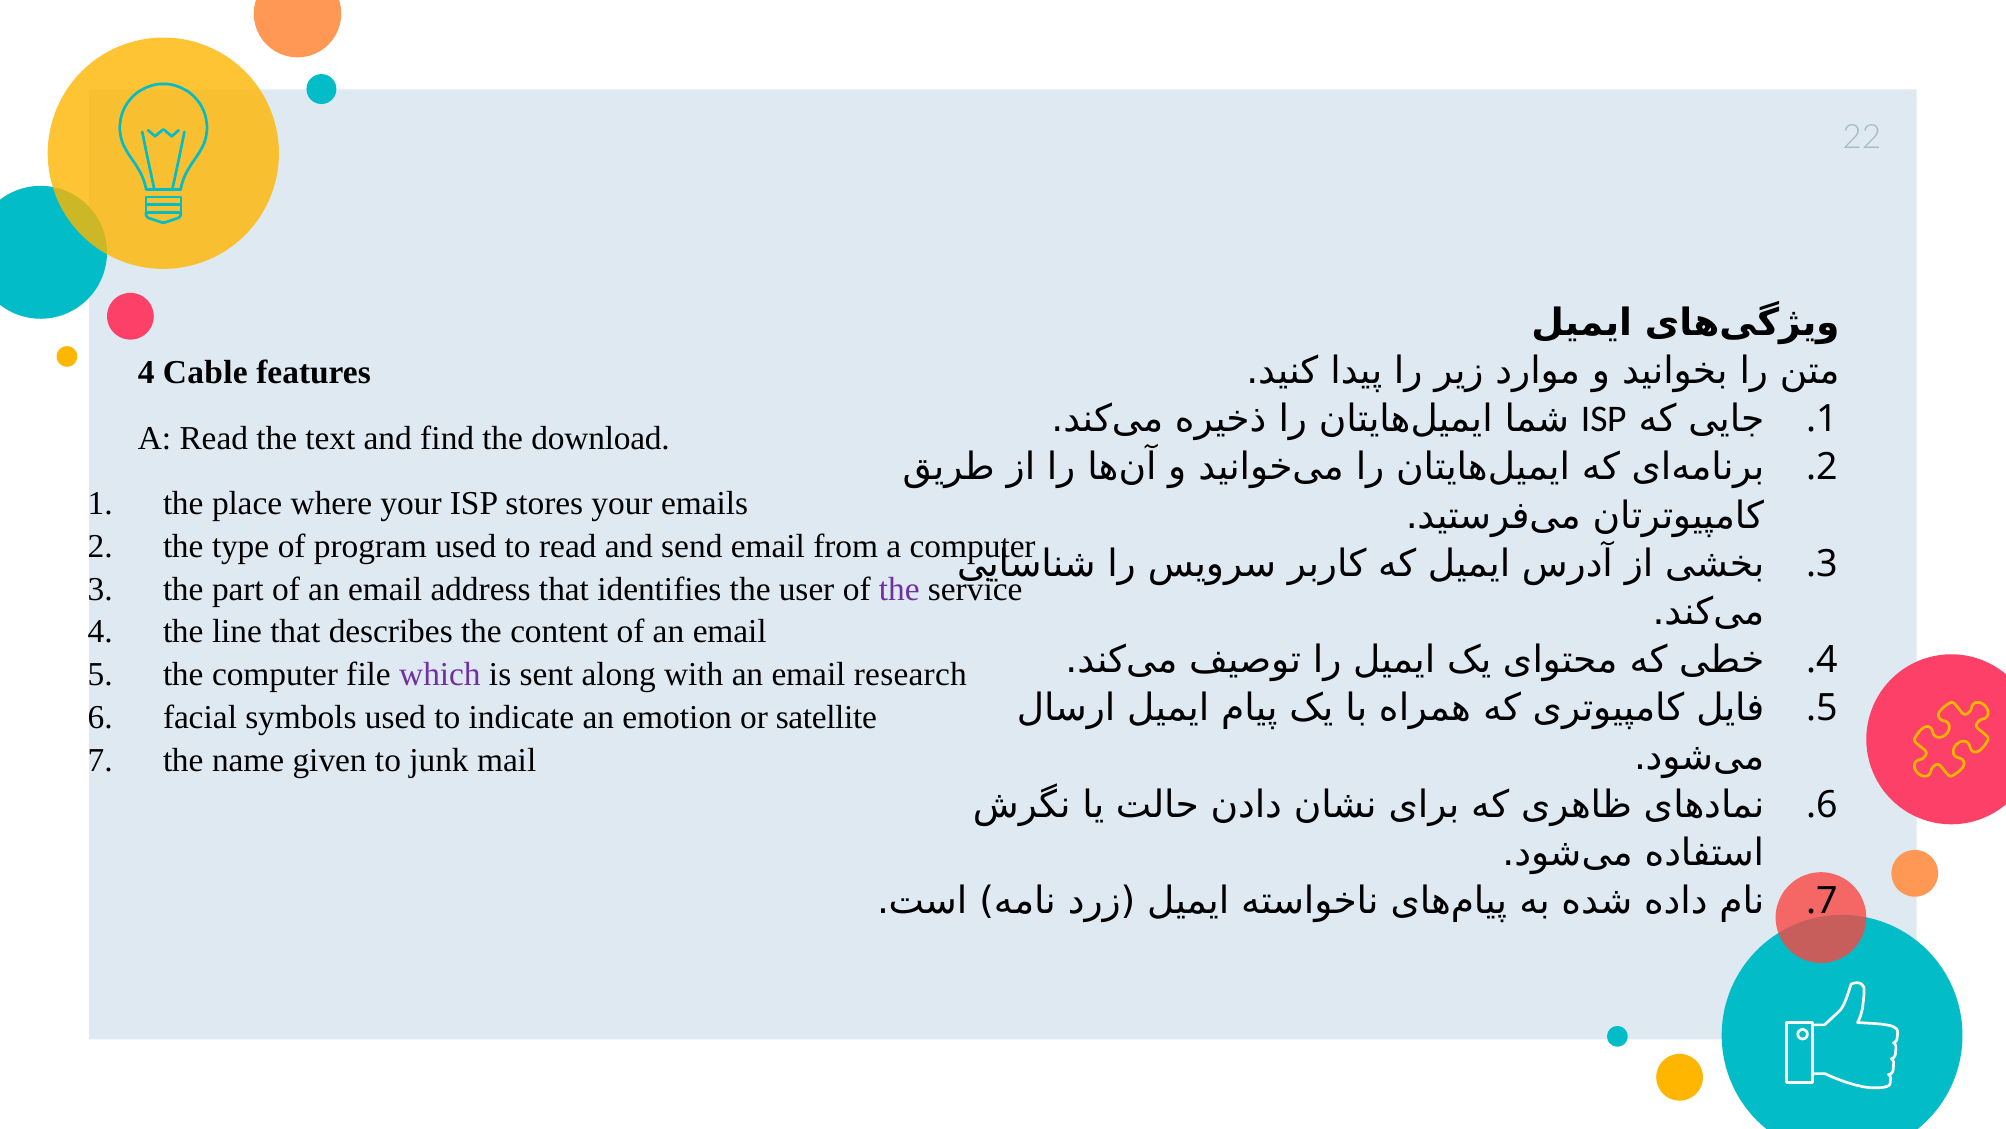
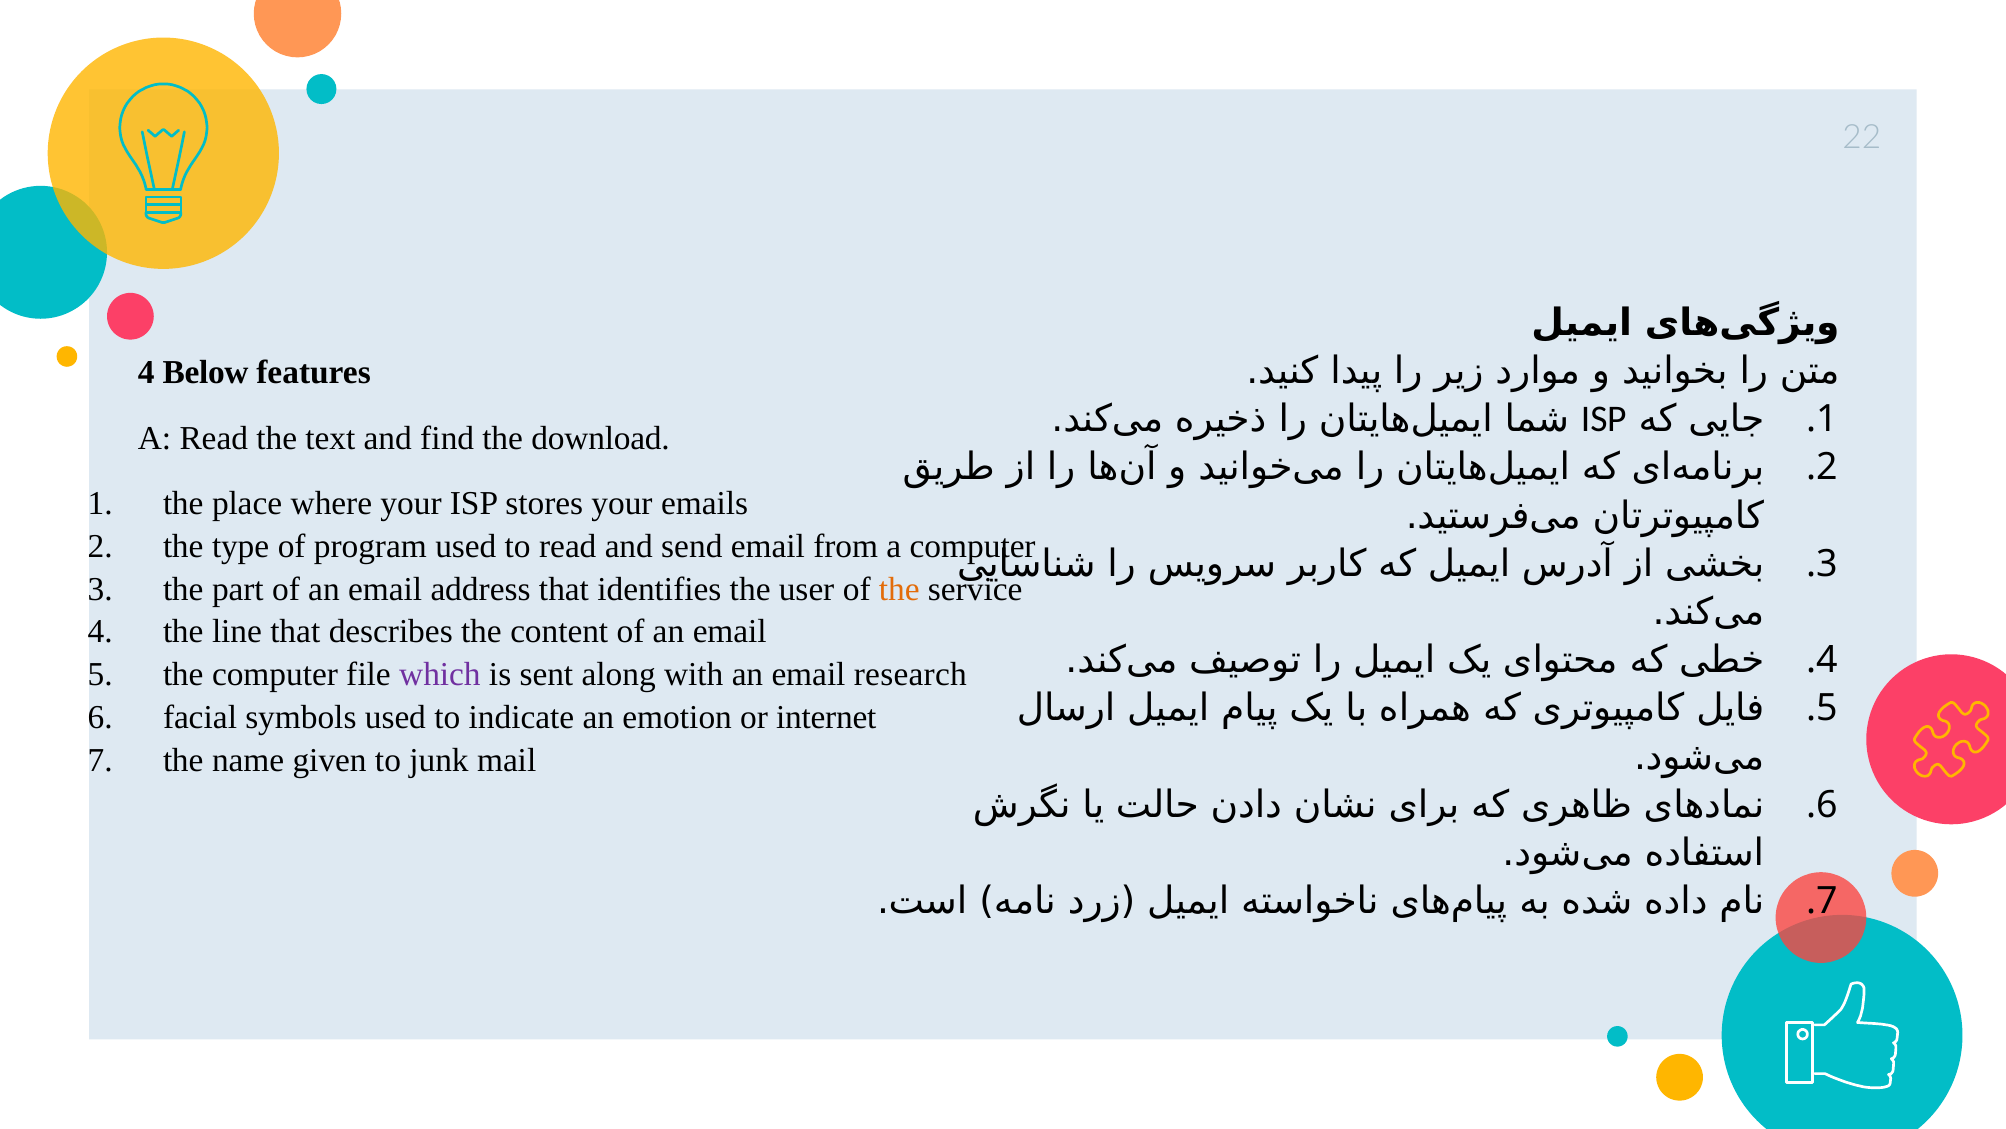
Cable: Cable -> Below (206, 373)
the colour: purple -> orange (899, 589)
satellite: satellite -> internet (826, 717)
